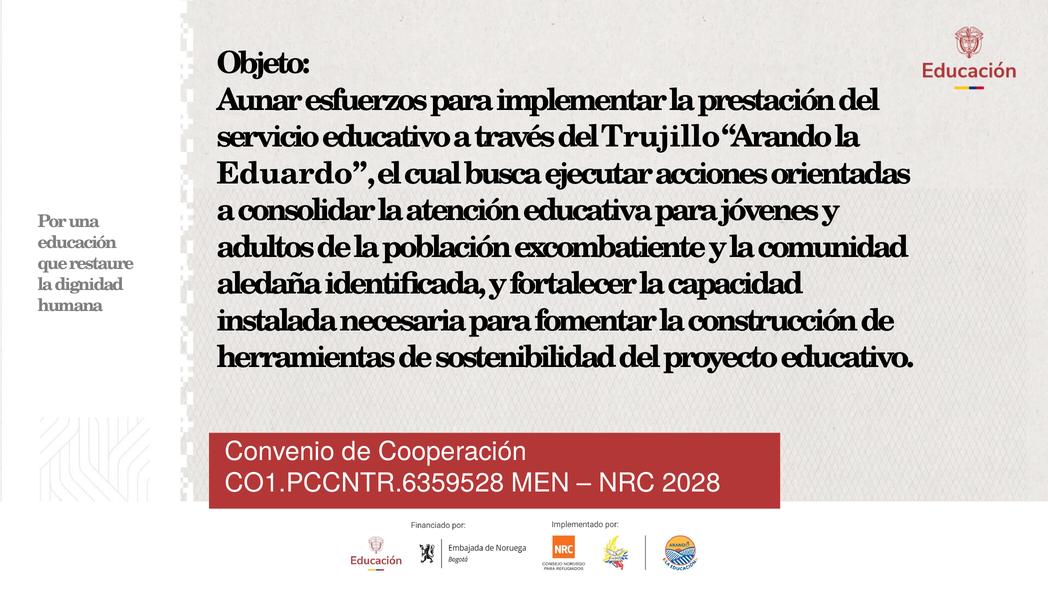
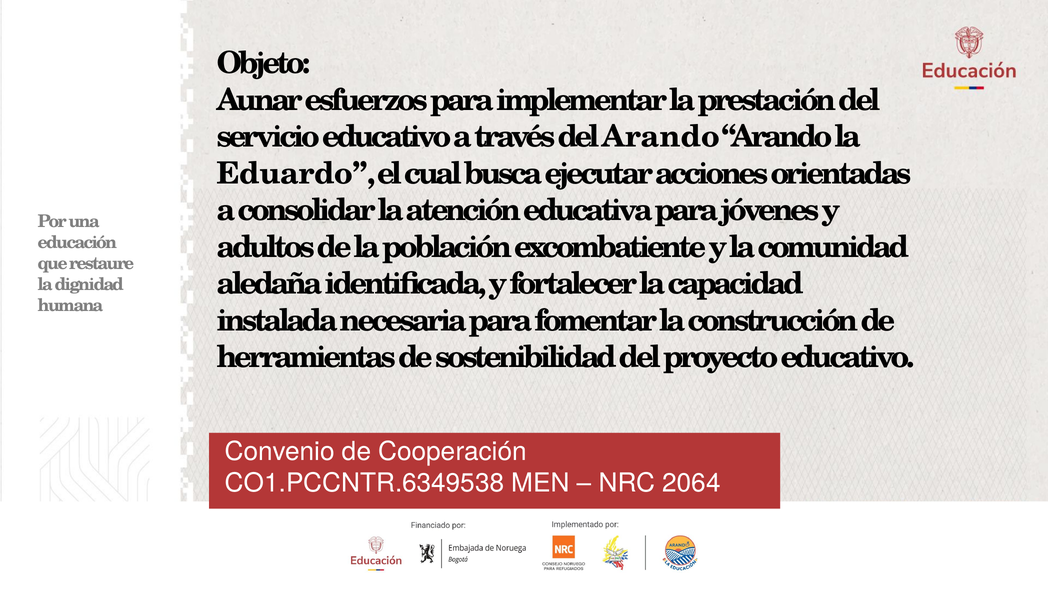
del Trujillo: Trujillo -> Arando (661, 137)
CO1.PCCNTR.6359528: CO1.PCCNTR.6359528 -> CO1.PCCNTR.6349538 (365, 483)
2028: 2028 -> 2064 (691, 483)
